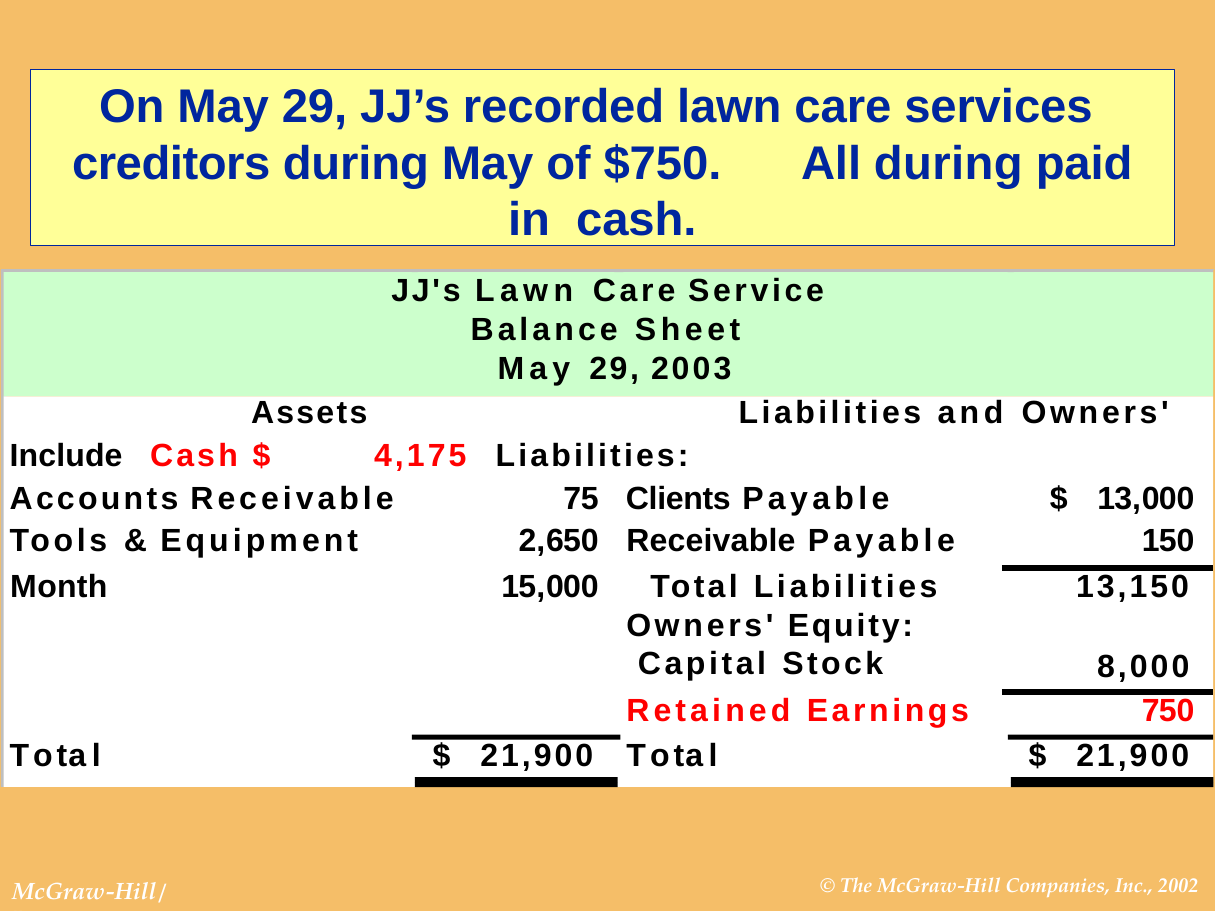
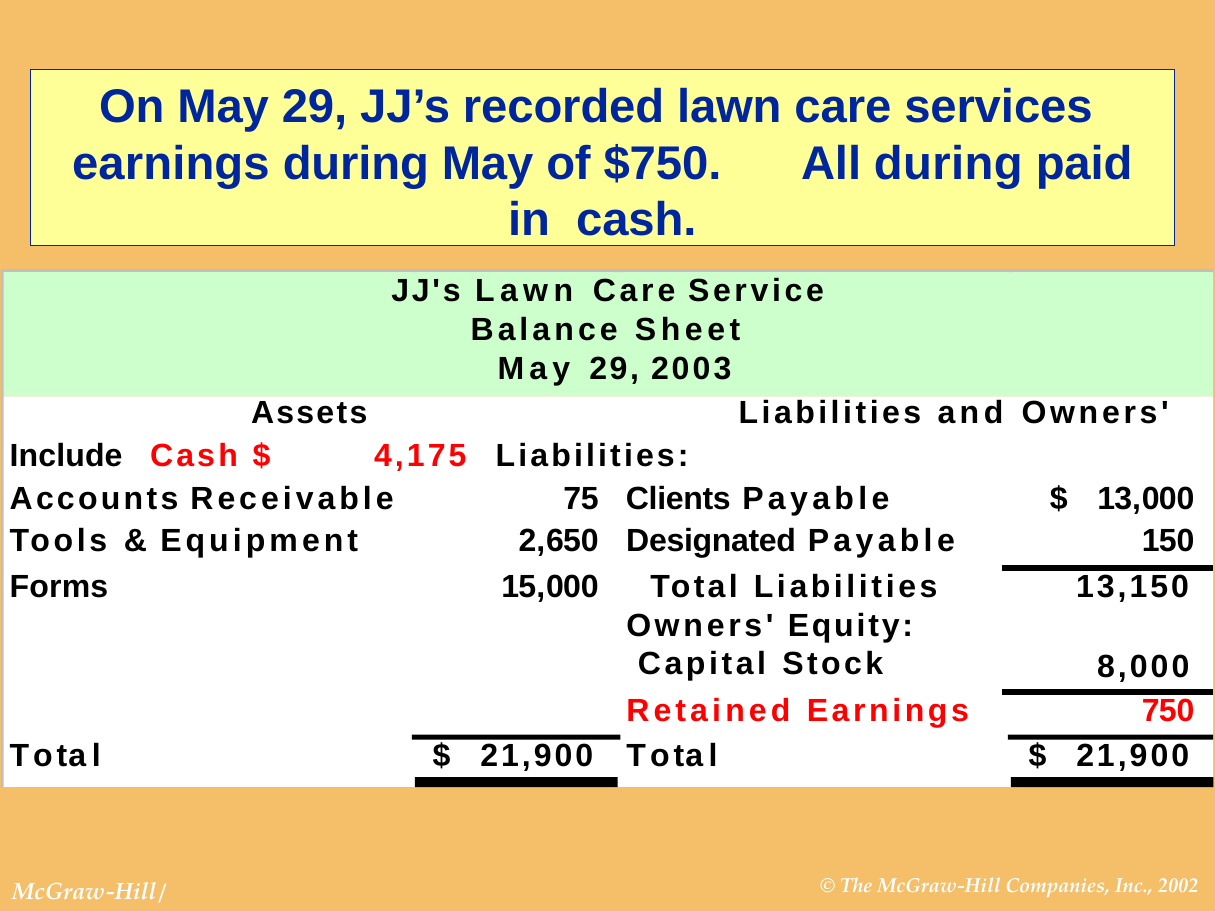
creditors: creditors -> earnings (171, 164)
2,650 Receivable: Receivable -> Designated (711, 542)
Month: Month -> Forms (59, 587)
